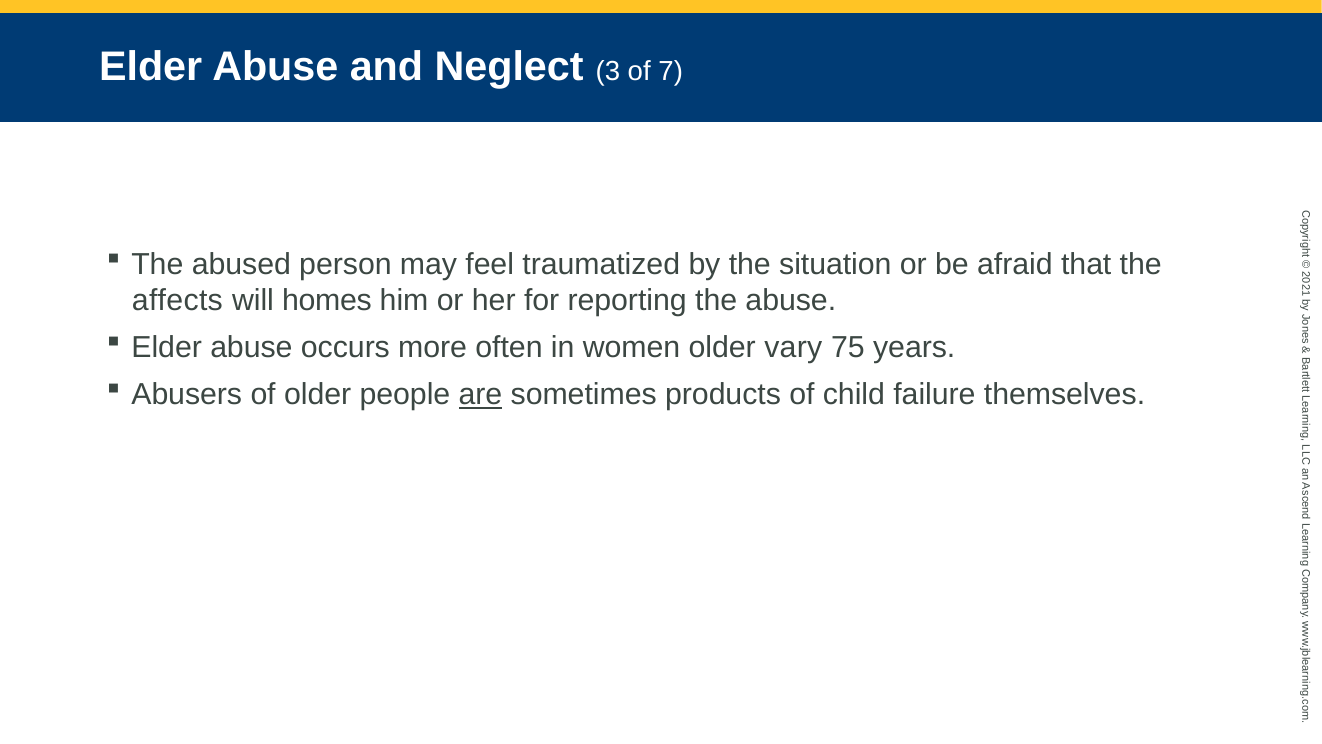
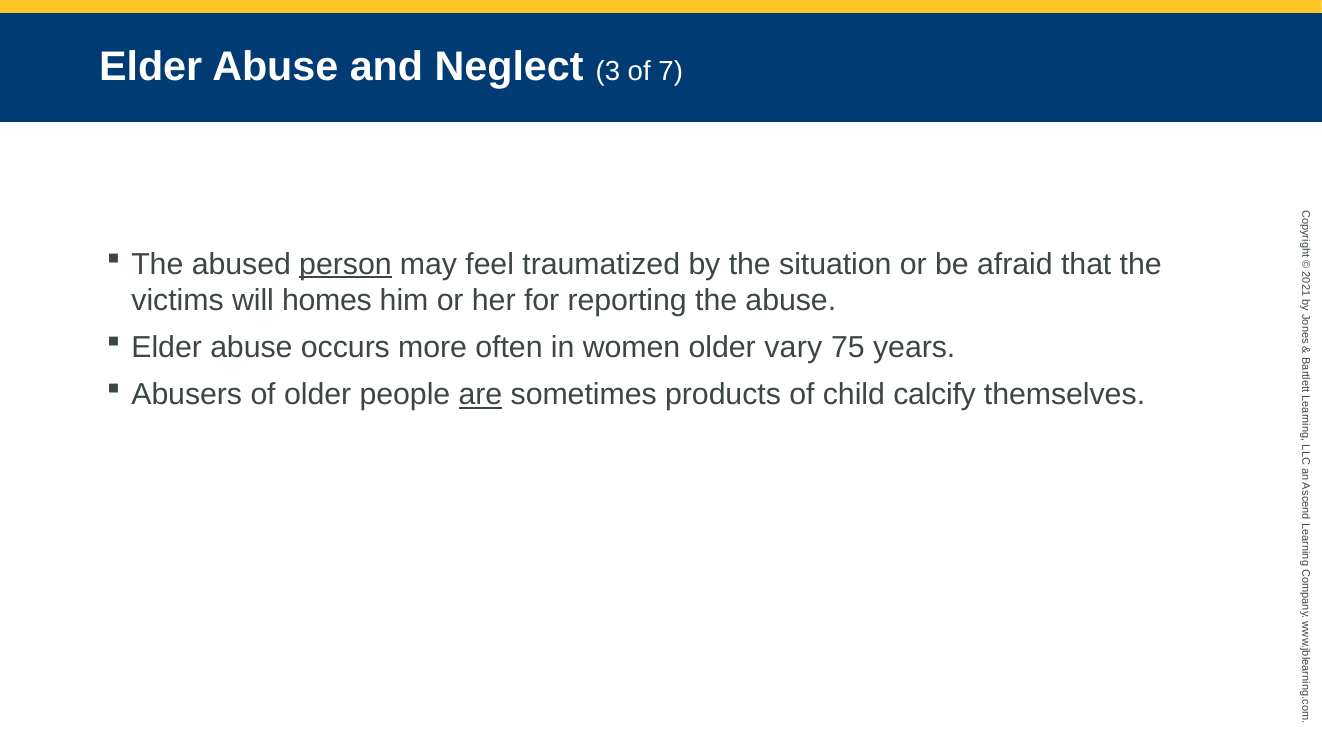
person underline: none -> present (345, 264)
affects: affects -> victims (178, 301)
failure: failure -> calcify (935, 394)
